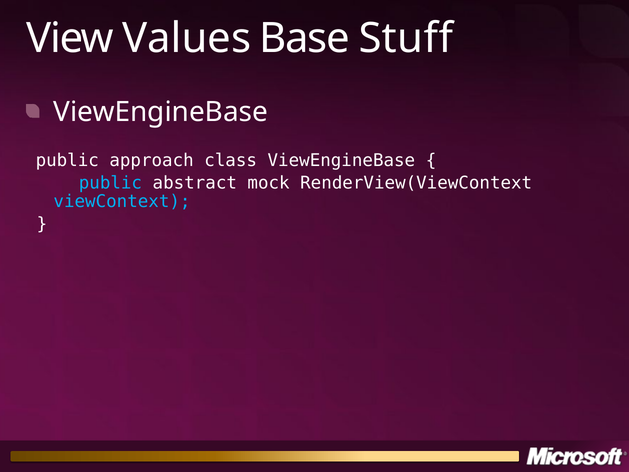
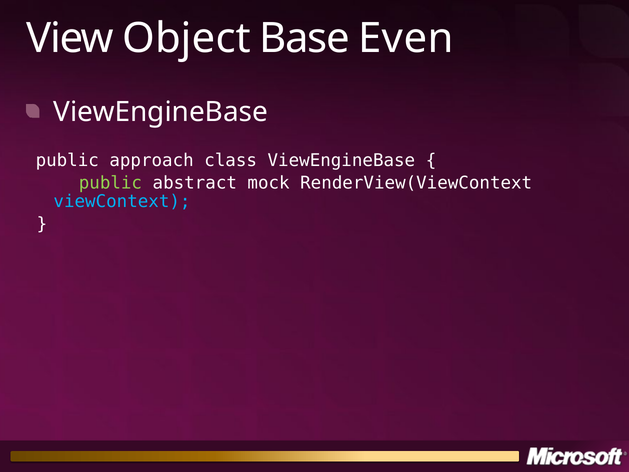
Values: Values -> Object (187, 38)
Stuff: Stuff -> Even (406, 38)
public colour: light blue -> light green (110, 183)
